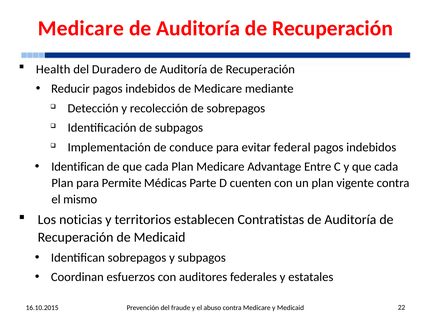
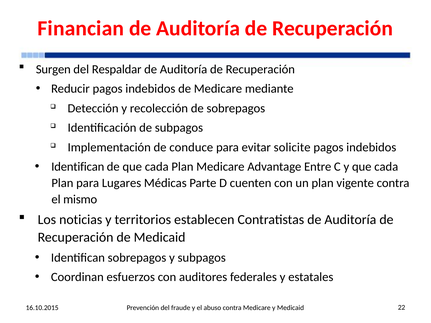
Medicare: Medicare -> Financian (81, 28)
Health: Health -> Surgen (53, 69)
Duradero: Duradero -> Respaldar (117, 69)
federal: federal -> solicite (292, 147)
Permite: Permite -> Lugares (122, 183)
